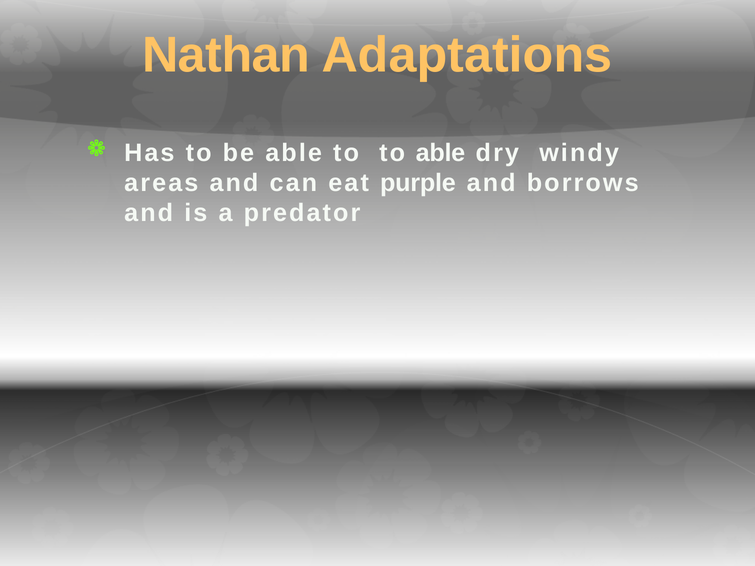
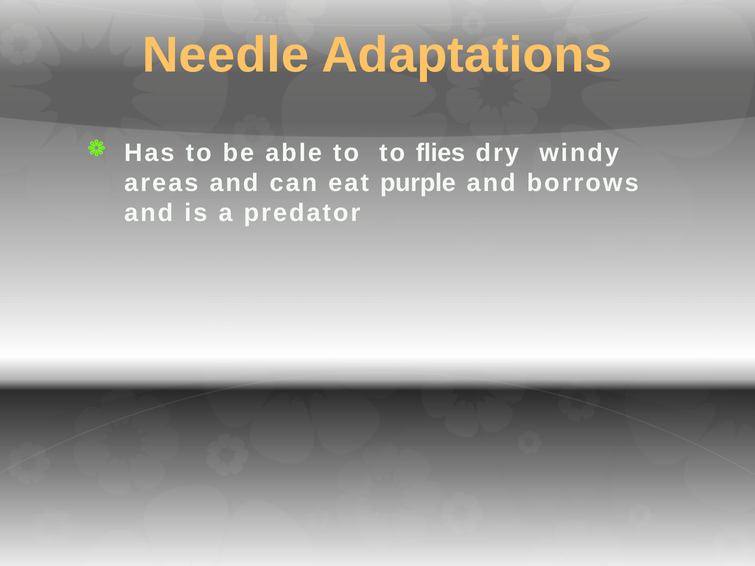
Nathan: Nathan -> Needle (226, 55)
to able: able -> flies (440, 153)
